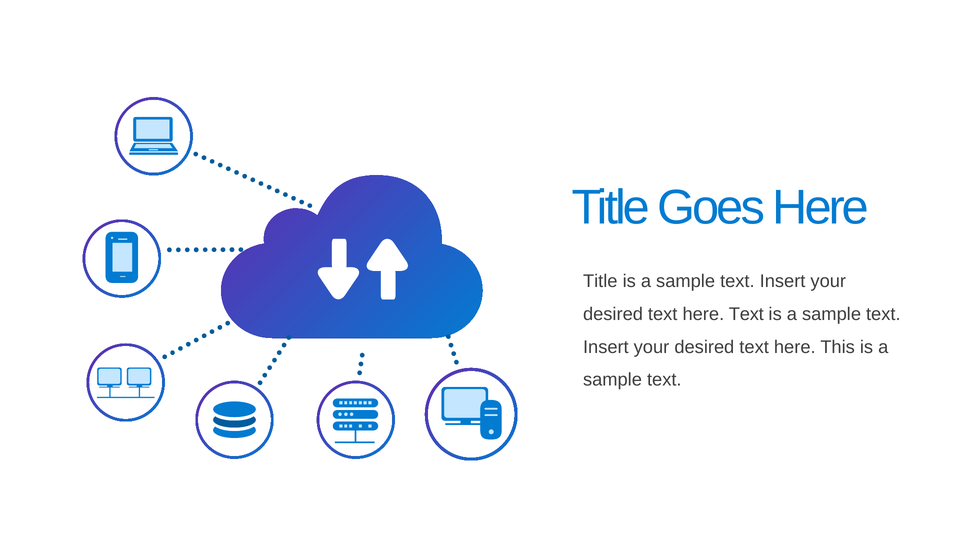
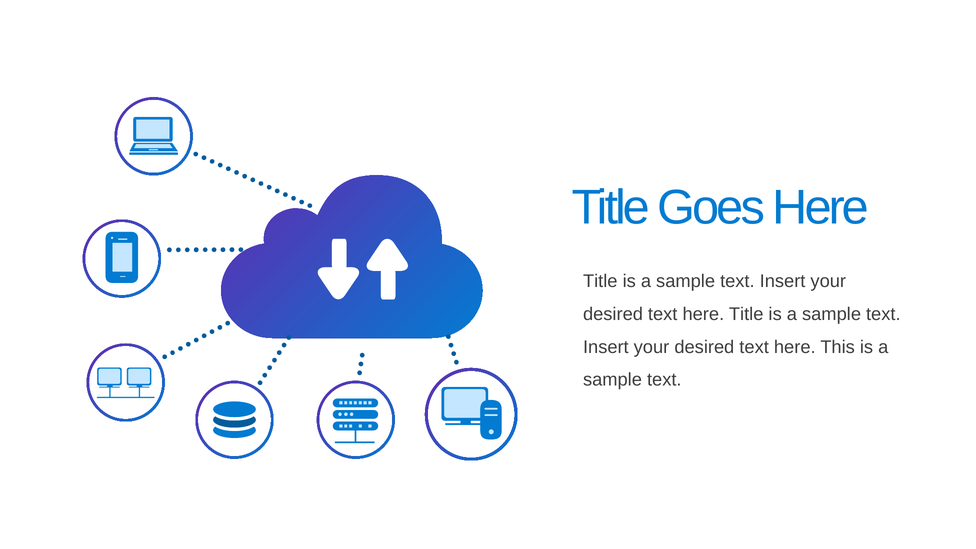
text here Text: Text -> Title (746, 314)
